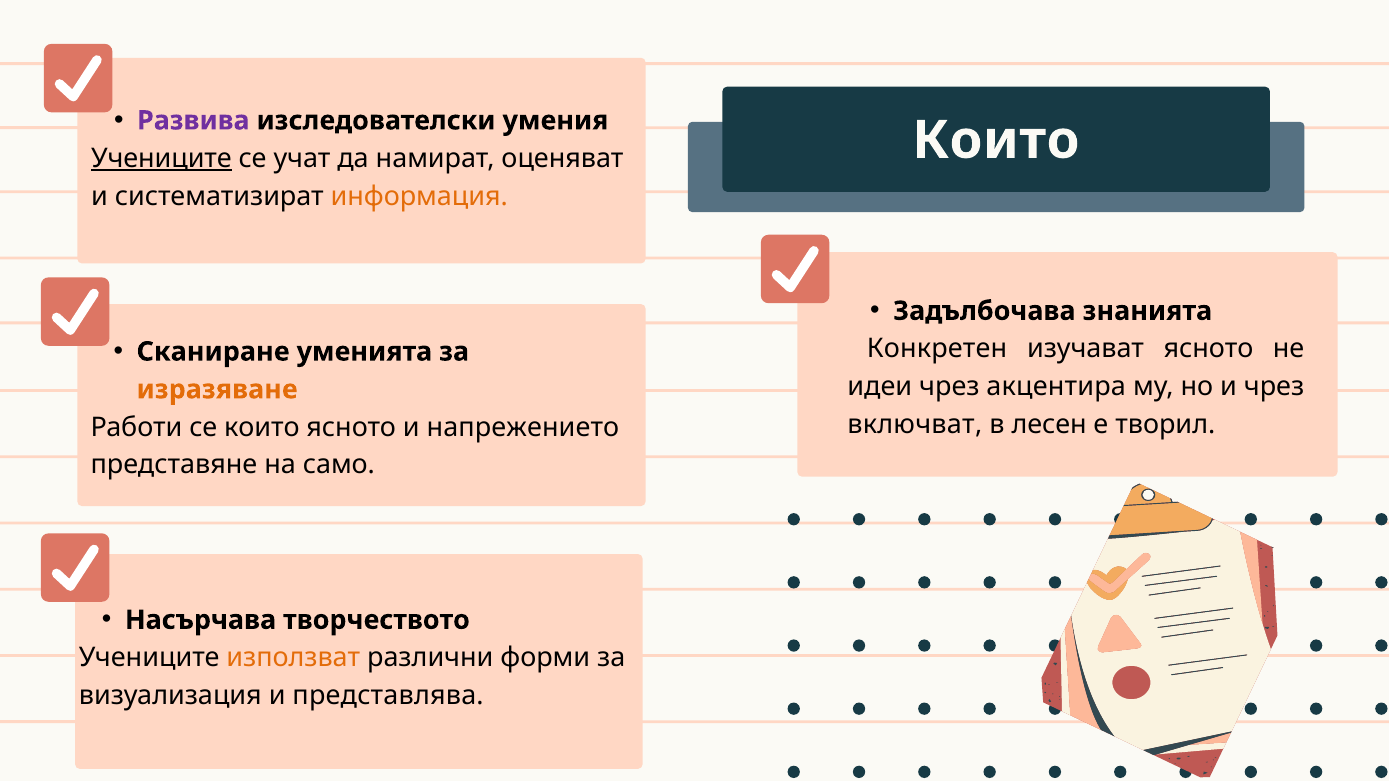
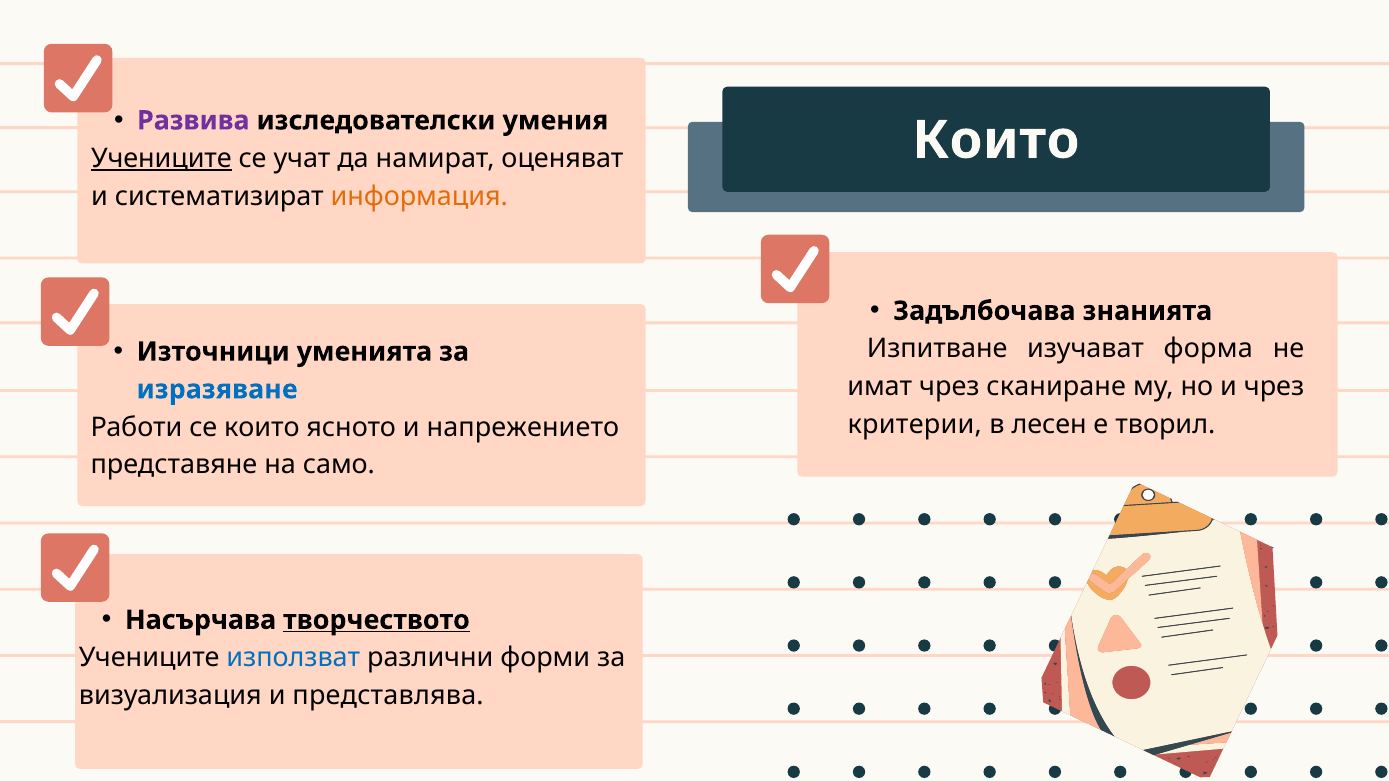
Сканиране: Сканиране -> Източници (213, 352)
Конкретен: Конкретен -> Изпитване (937, 349)
изучават ясното: ясното -> форма (1208, 349)
идеи: идеи -> имат (880, 387)
акцентира: акцентира -> сканиране (1056, 387)
изразяване colour: orange -> blue (217, 390)
включват: включват -> критерии (915, 425)
творчеството underline: none -> present (376, 620)
използват colour: orange -> blue (293, 658)
